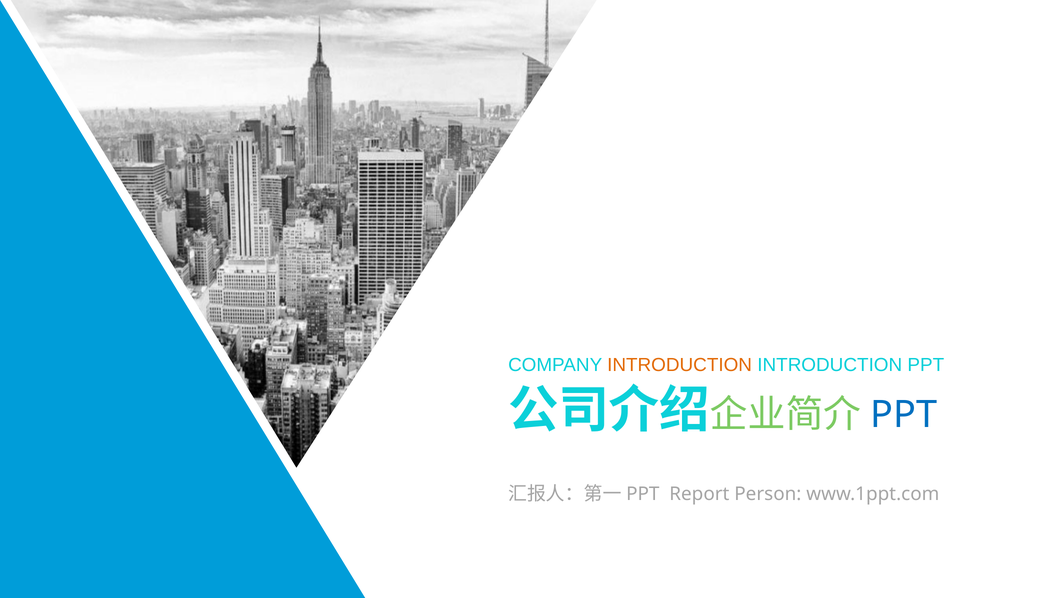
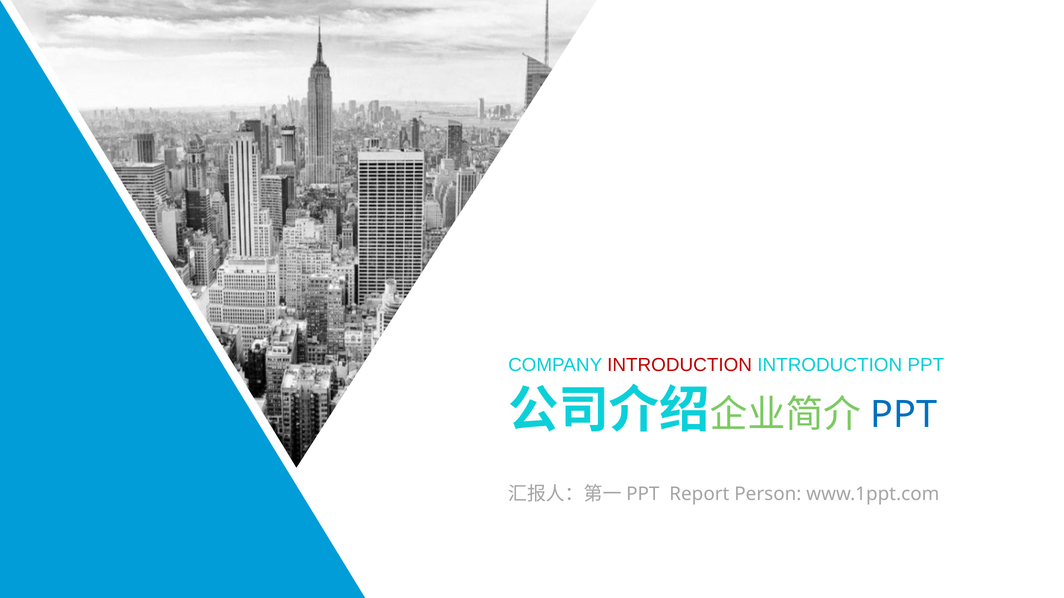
INTRODUCTION colour: orange -> red (680, 366)
